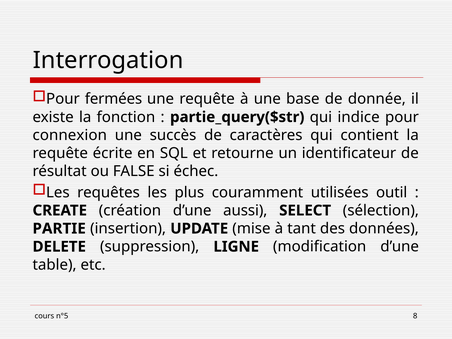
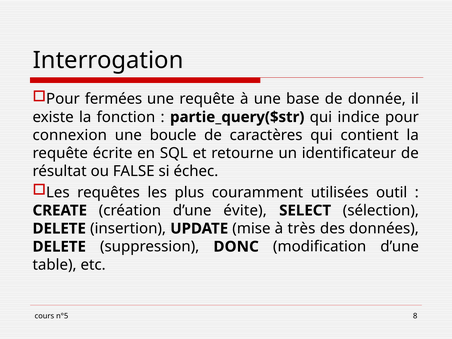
succès: succès -> boucle (173, 135)
aussi: aussi -> évite (245, 210)
PARTIE: PARTIE -> DELETE (59, 229)
tant: tant -> très (301, 229)
LIGNE: LIGNE -> DONC (236, 247)
